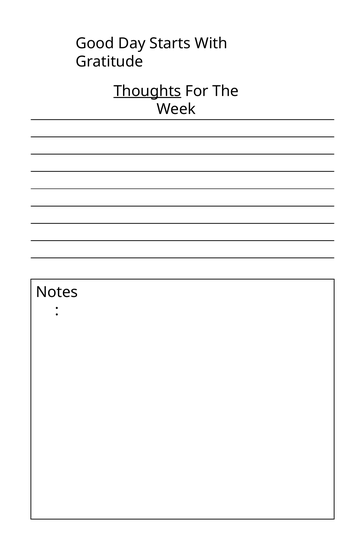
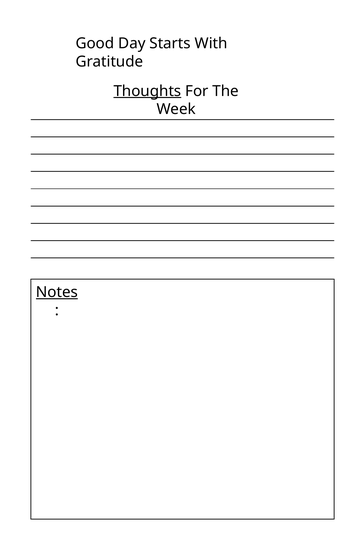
Notes underline: none -> present (57, 292)
